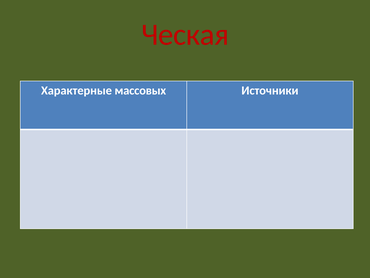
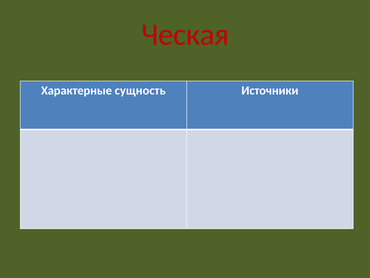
массовых: массовых -> сущность (140, 90)
